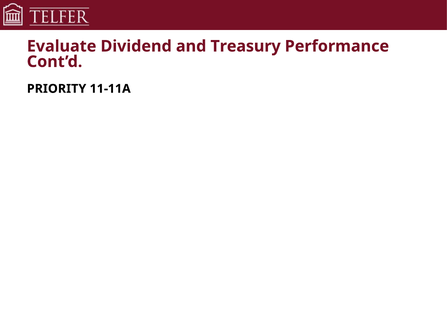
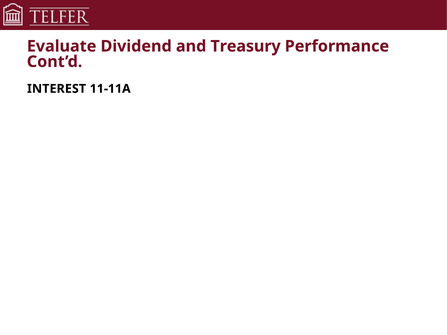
PRIORITY: PRIORITY -> INTEREST (57, 89)
